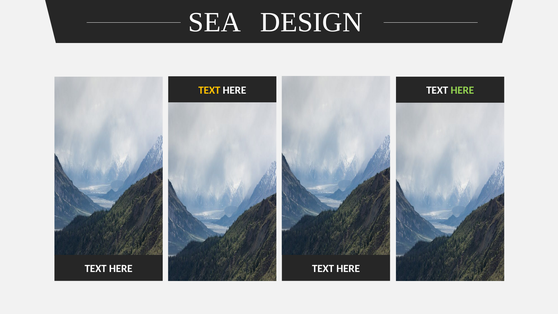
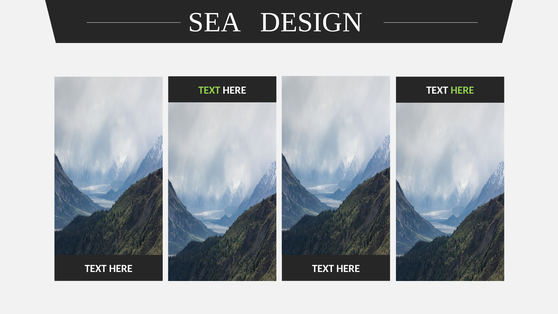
TEXT colour: yellow -> light green (209, 90)
